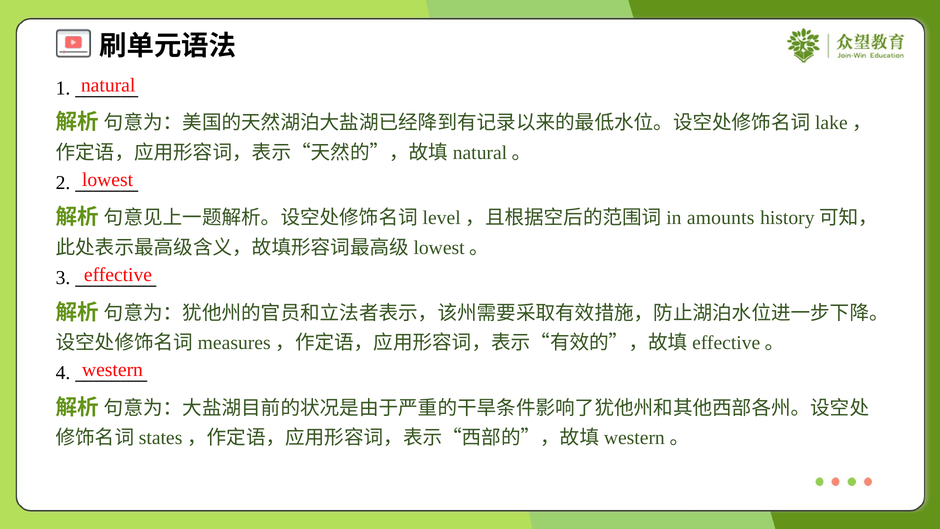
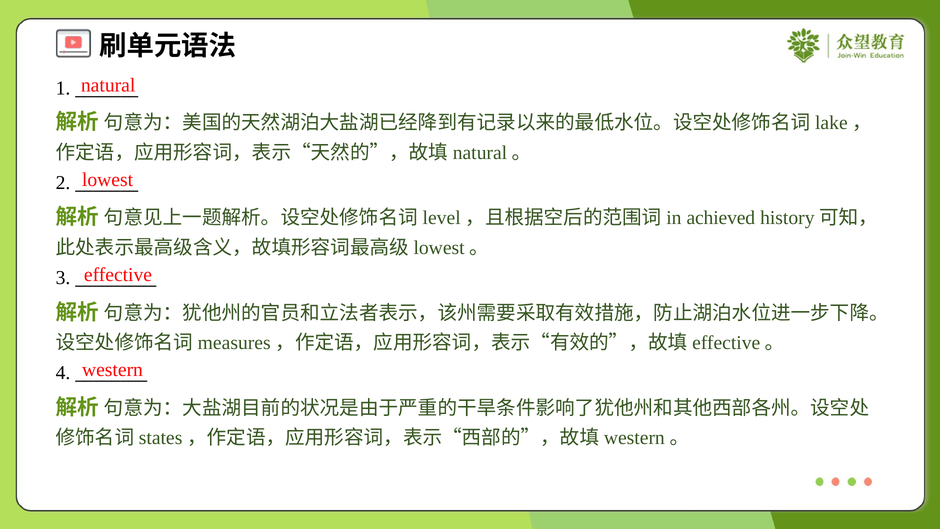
amounts: amounts -> achieved (721, 218)
